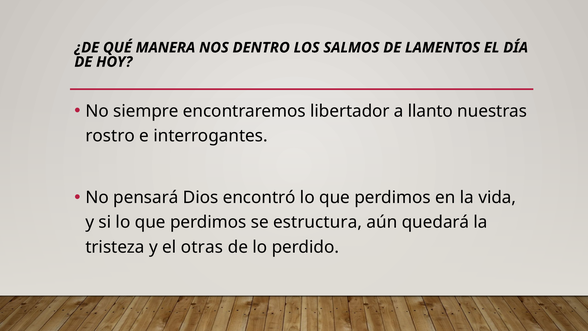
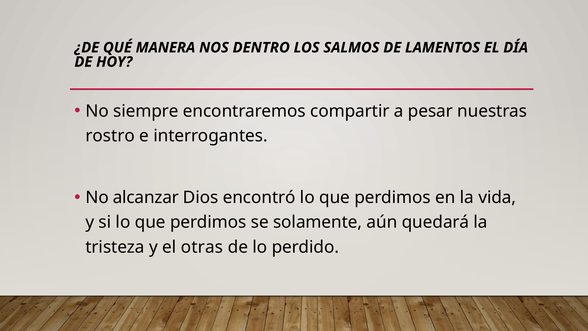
libertador: libertador -> compartir (350, 111)
llanto: llanto -> pesar (430, 111)
pensará: pensará -> alcanzar (146, 197)
estructura: estructura -> solamente (318, 222)
